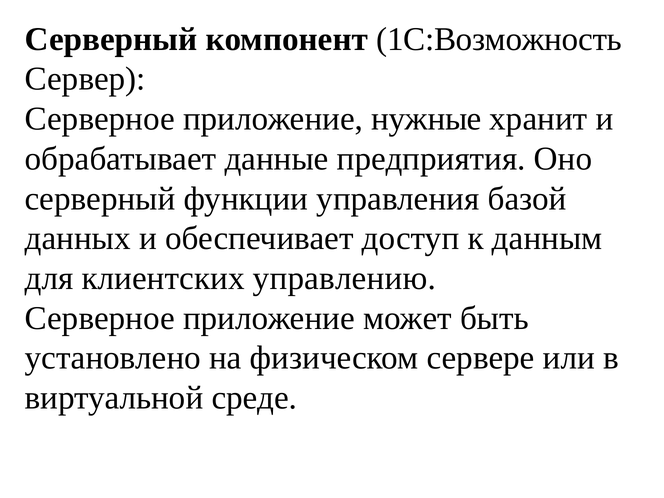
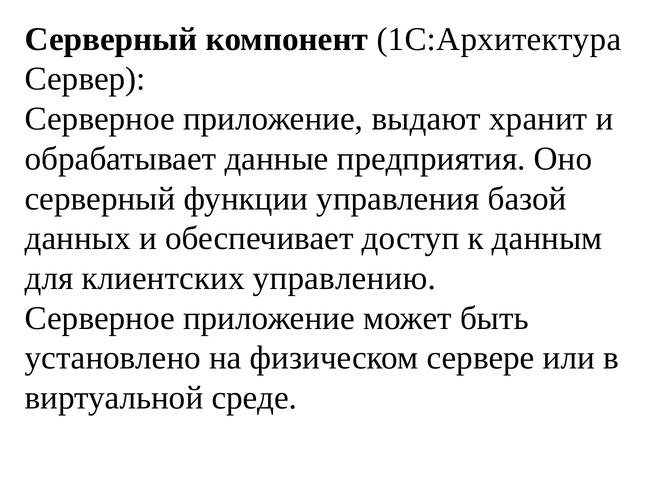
1C:Возможность: 1C:Возможность -> 1C:Архитектура (499, 39)
нужные: нужные -> выдают (426, 119)
